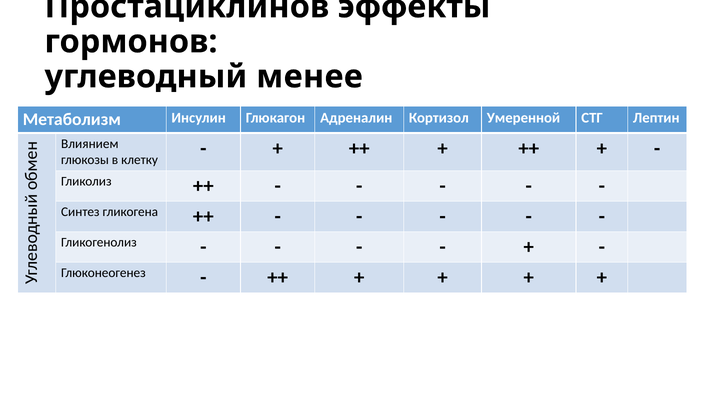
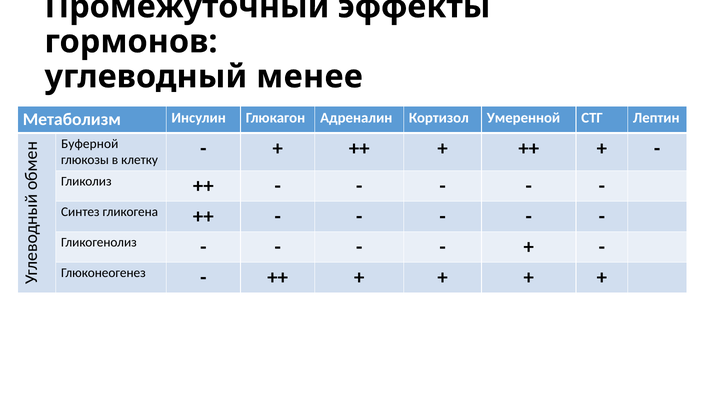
Простациклинов: Простациклинов -> Промежуточный (187, 7)
Влиянием: Влиянием -> Буферной (90, 144)
